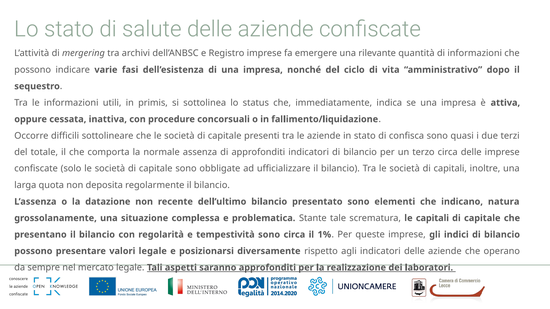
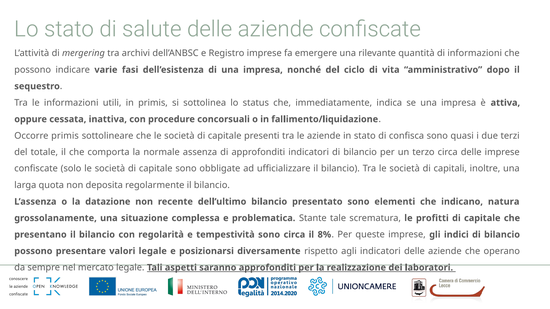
Occorre difficili: difficili -> primis (65, 136)
le capitali: capitali -> profitti (432, 218)
1%: 1% -> 8% (324, 235)
